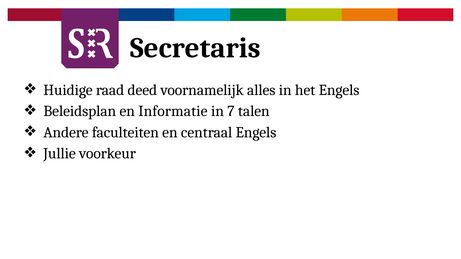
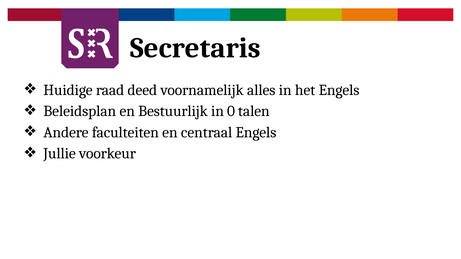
Informatie: Informatie -> Bestuurlijk (173, 111)
7: 7 -> 0 (231, 111)
